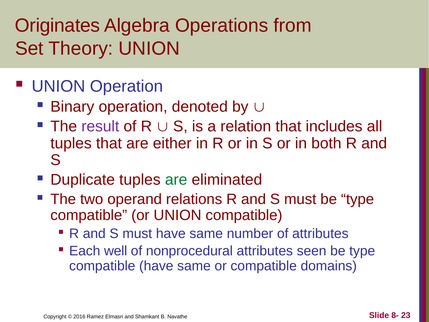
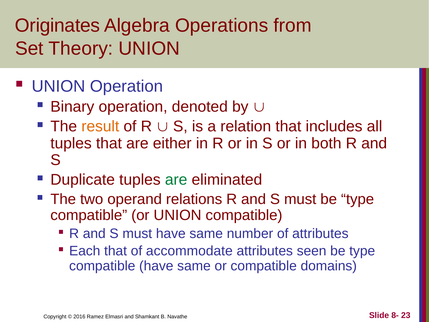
result colour: purple -> orange (100, 126)
Each well: well -> that (116, 251)
nonprocedural: nonprocedural -> accommodate (189, 251)
